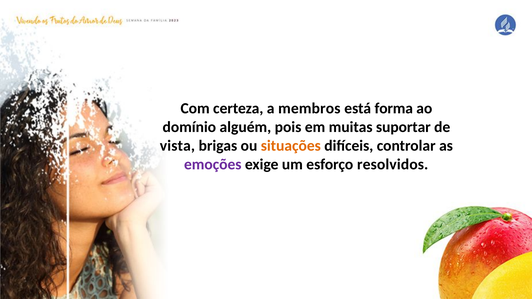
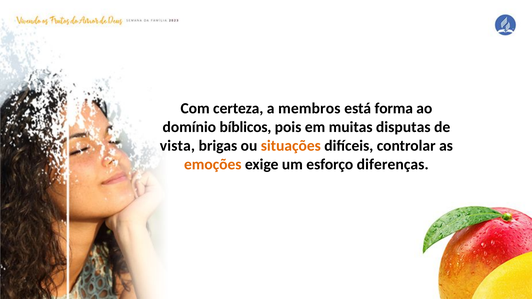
alguém: alguém -> bíblicos (245, 127)
suportar: suportar -> disputas (403, 127)
emoções colour: purple -> orange (213, 164)
resolvidos: resolvidos -> diferenças (393, 164)
